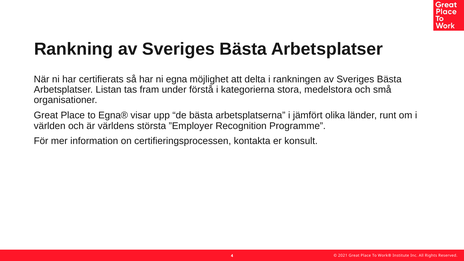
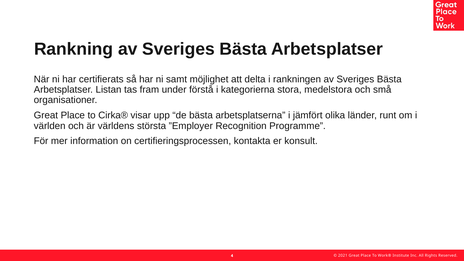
egna: egna -> samt (177, 79)
Egna®: Egna® -> Cirka® (113, 115)
